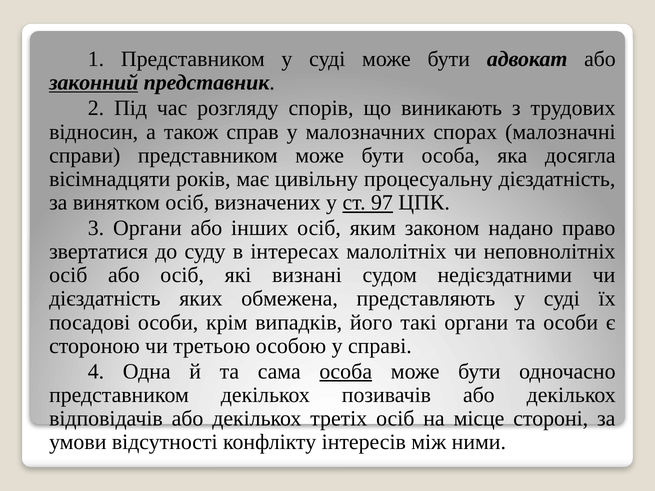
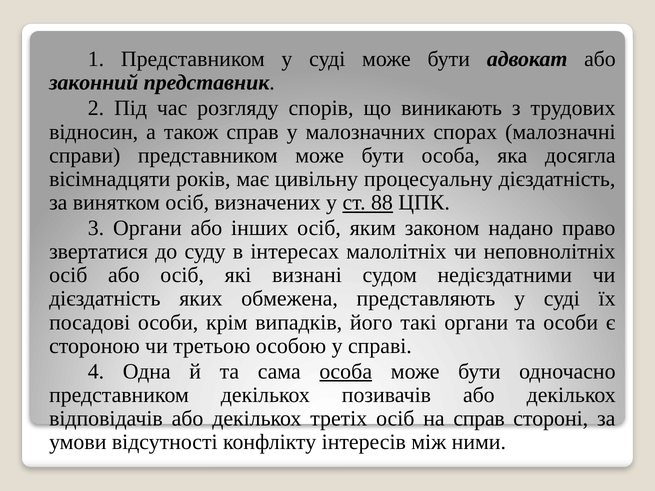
законний underline: present -> none (94, 83)
97: 97 -> 88 (382, 203)
на місце: місце -> справ (479, 419)
